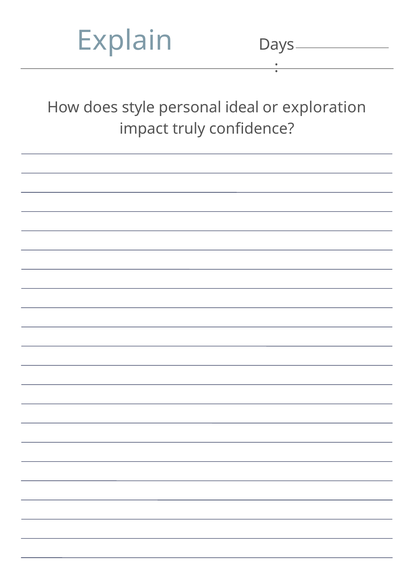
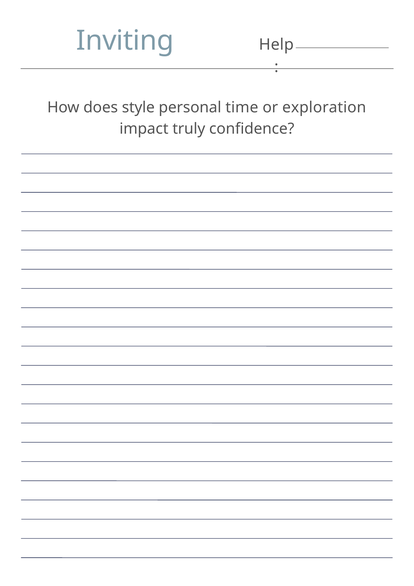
Explain: Explain -> Inviting (125, 41)
Days: Days -> Help (276, 45)
ideal: ideal -> time (242, 107)
